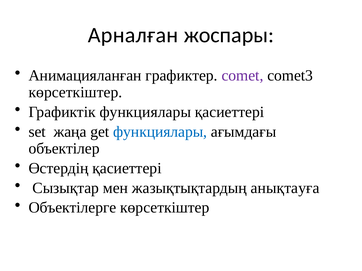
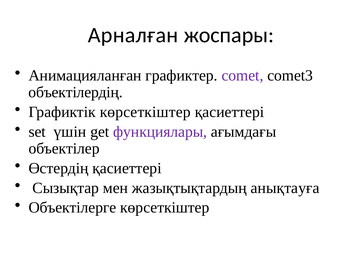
көрсеткіштер: көрсеткіштер -> объектілердің (76, 92)
Графиктік функциялары: функциялары -> көрсеткіштер (145, 112)
жаңа: жаңа -> үшін (70, 132)
функциялары colour: blue -> purple (160, 132)
